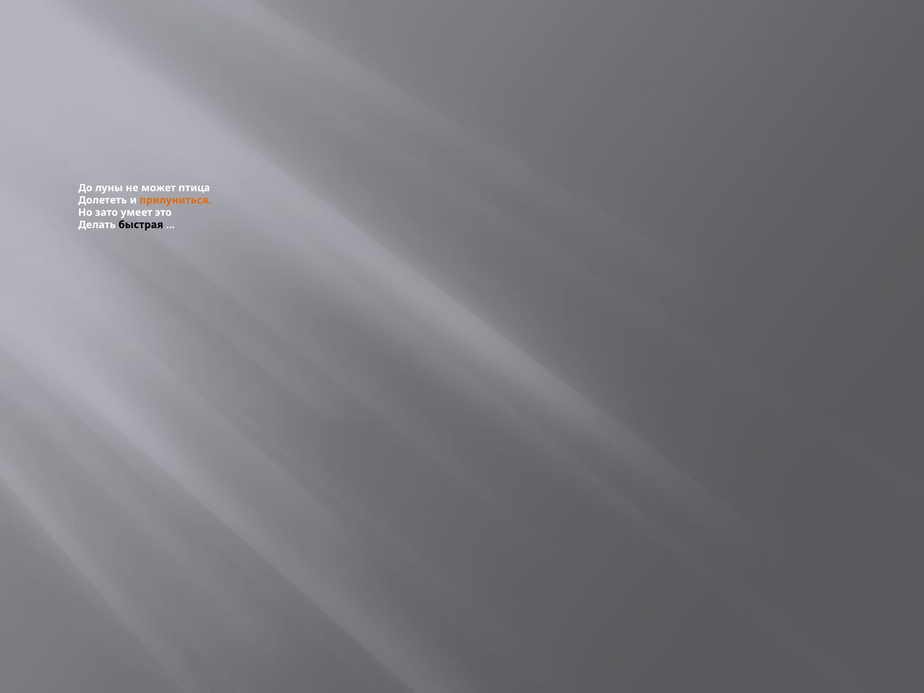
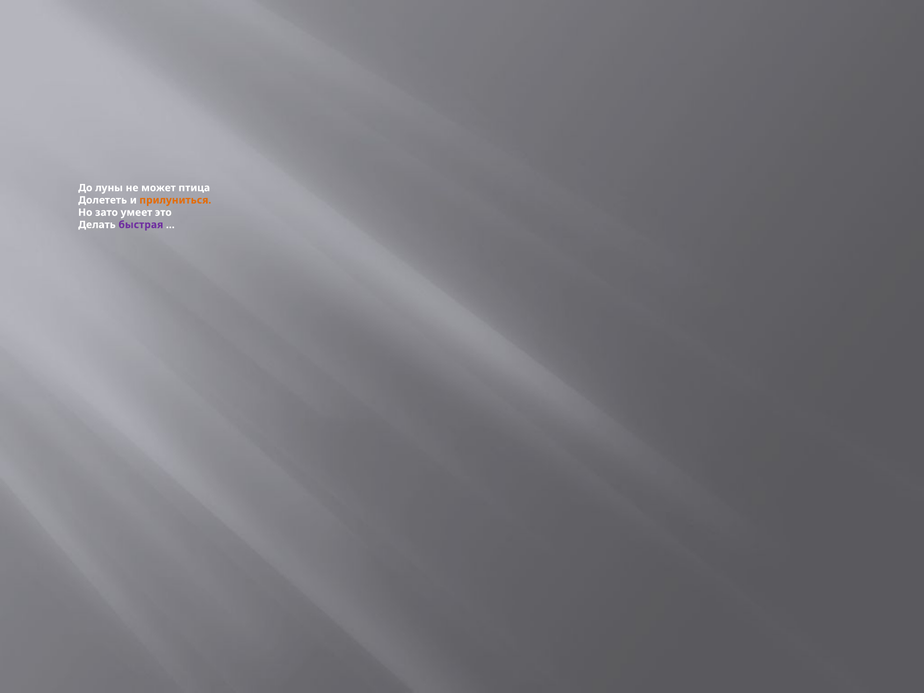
быстрая colour: black -> purple (141, 225)
